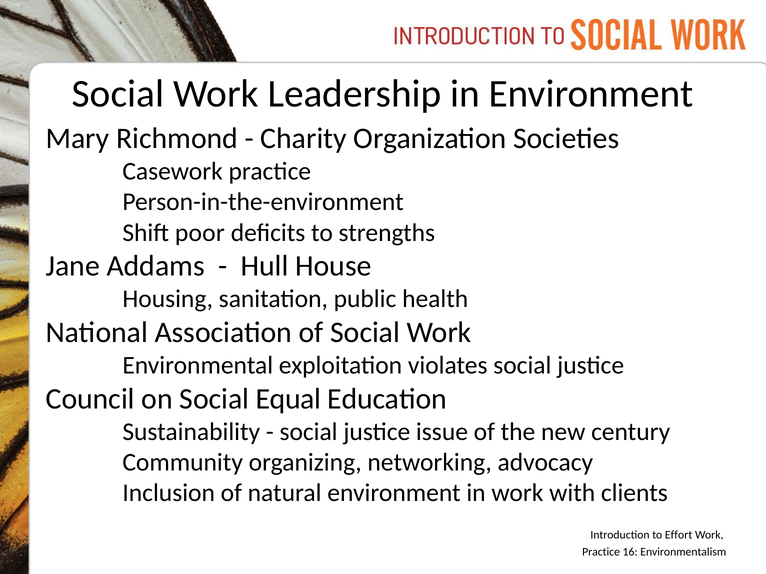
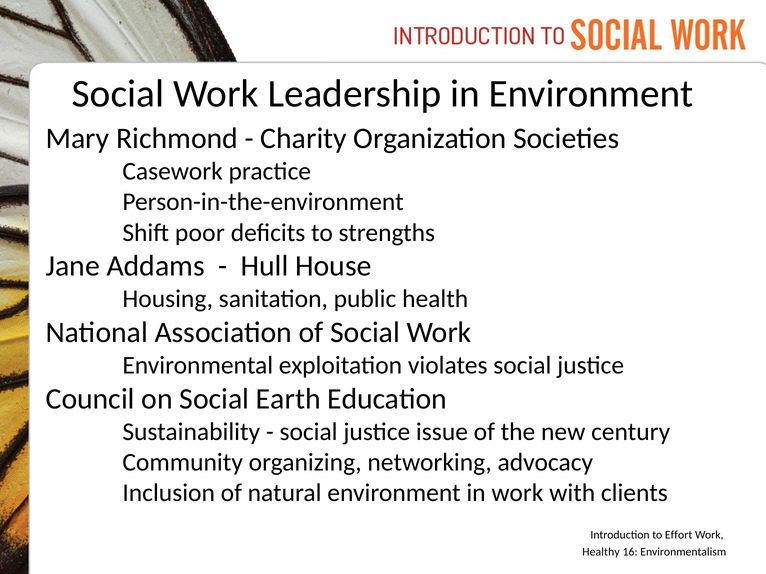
Equal: Equal -> Earth (288, 399)
Practice: Practice -> Healthy (601, 553)
